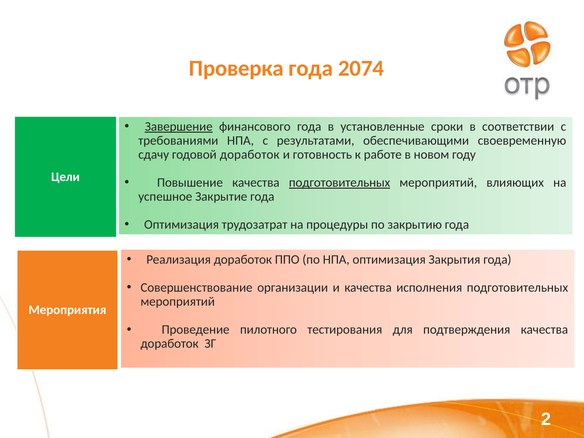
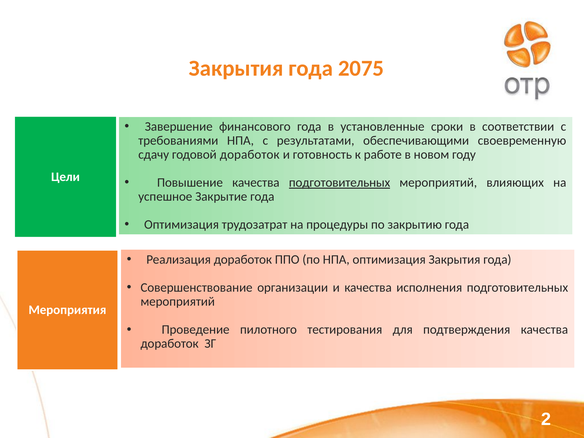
Проверка: Проверка -> Закрытия (236, 68)
2074: 2074 -> 2075 (361, 68)
Завершение underline: present -> none (179, 127)
